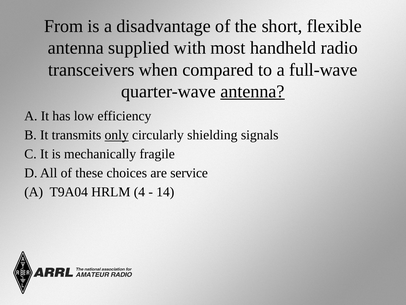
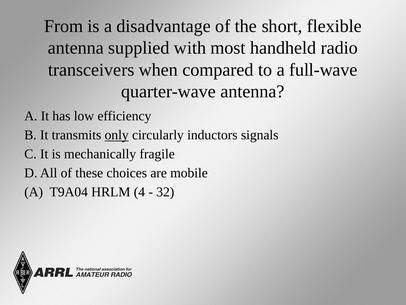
antenna underline: present -> none (253, 91)
shielding: shielding -> inductors (212, 135)
service: service -> mobile (189, 173)
14: 14 -> 32 (165, 192)
